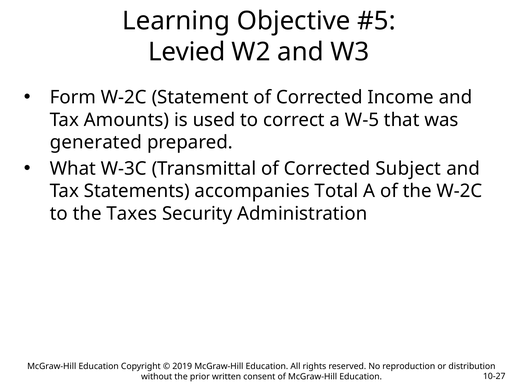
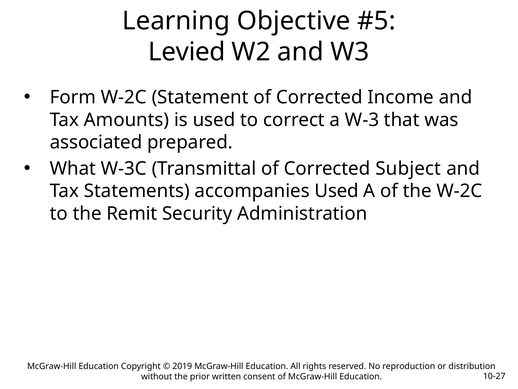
W-5: W-5 -> W-3 (362, 120)
generated: generated -> associated (96, 142)
accompanies Total: Total -> Used (337, 191)
Taxes: Taxes -> Remit (132, 213)
